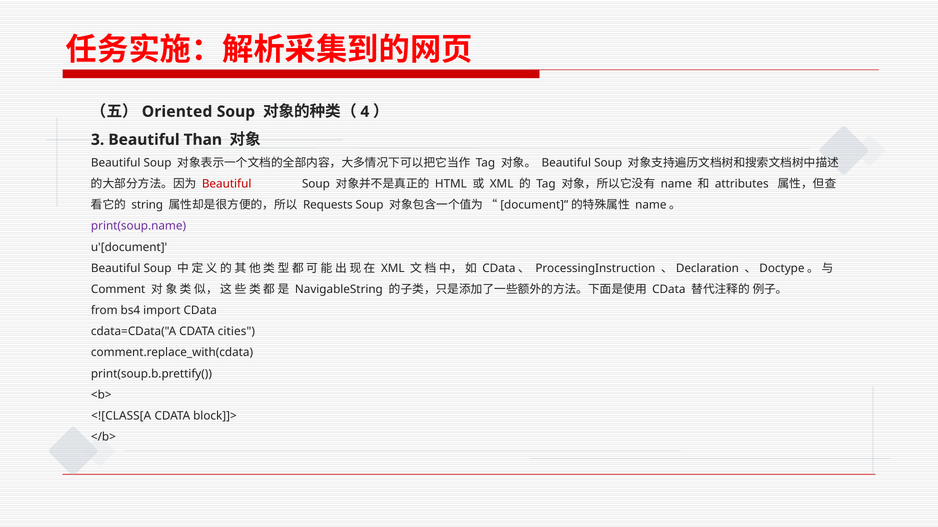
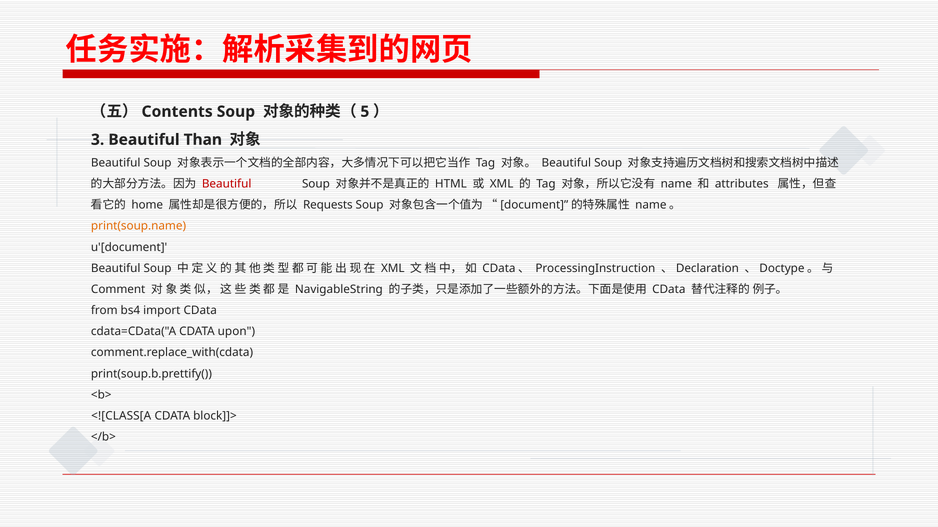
Oriented: Oriented -> Contents (177, 112)
4: 4 -> 5 (365, 112)
string: string -> home (147, 205)
print(soup.name colour: purple -> orange (139, 226)
cities: cities -> upon (236, 332)
